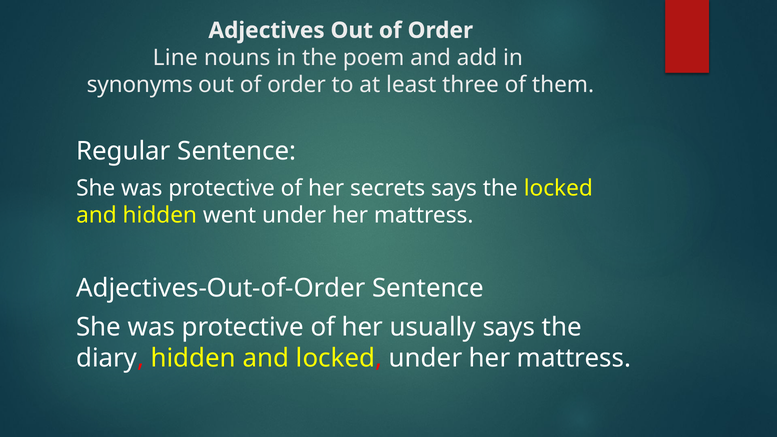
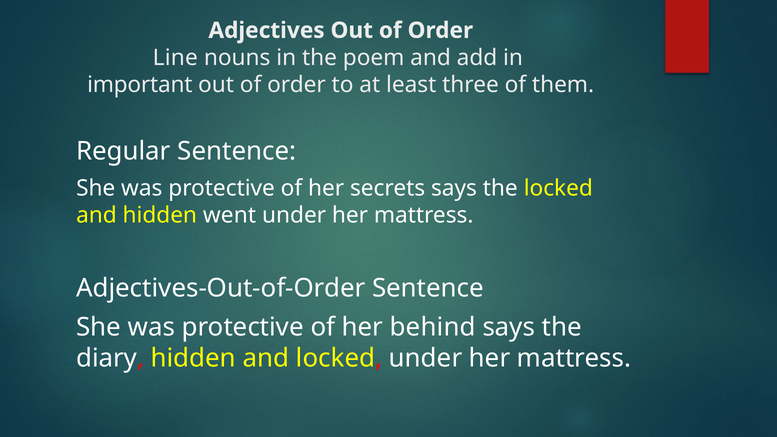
synonyms: synonyms -> important (140, 85)
usually: usually -> behind (433, 327)
